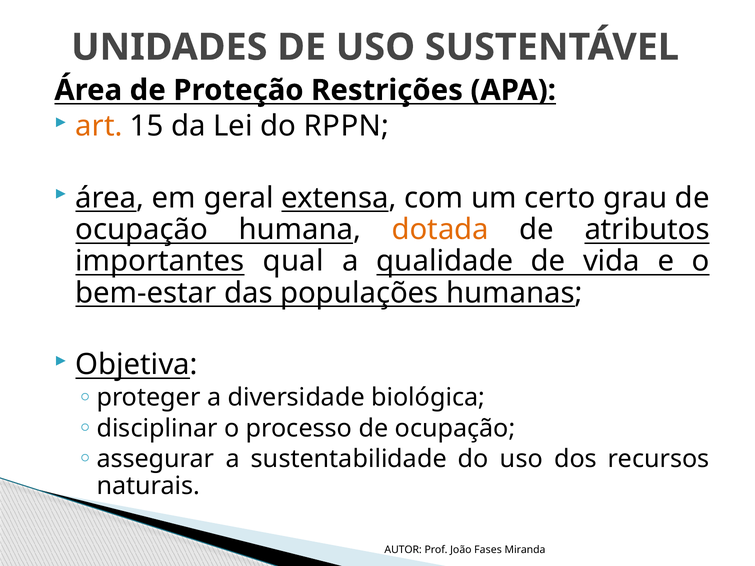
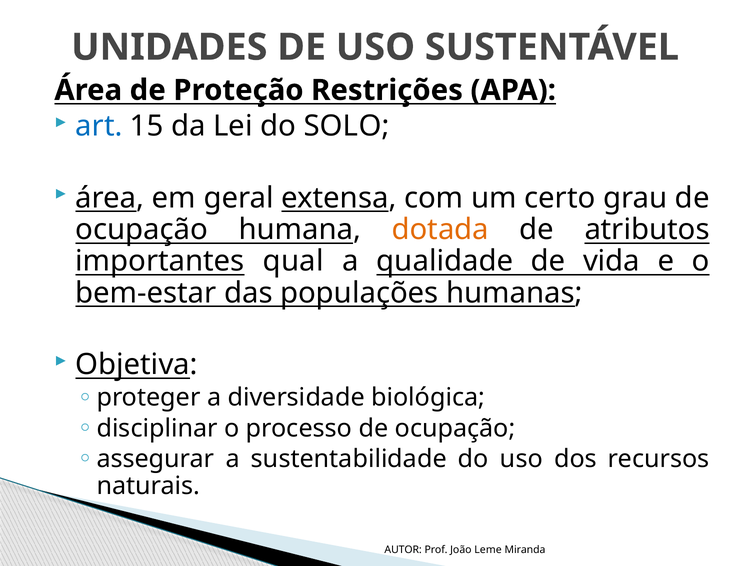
art colour: orange -> blue (99, 126)
RPPN: RPPN -> SOLO (347, 126)
Fases: Fases -> Leme (488, 550)
